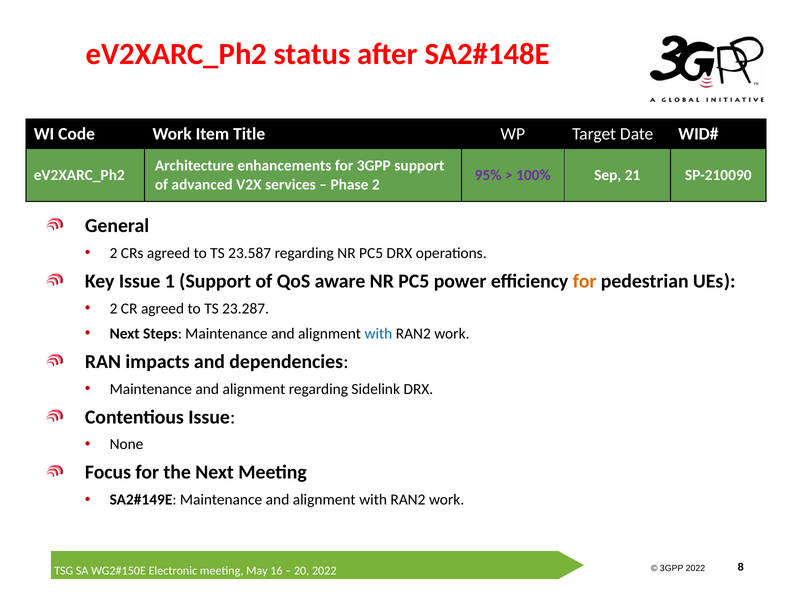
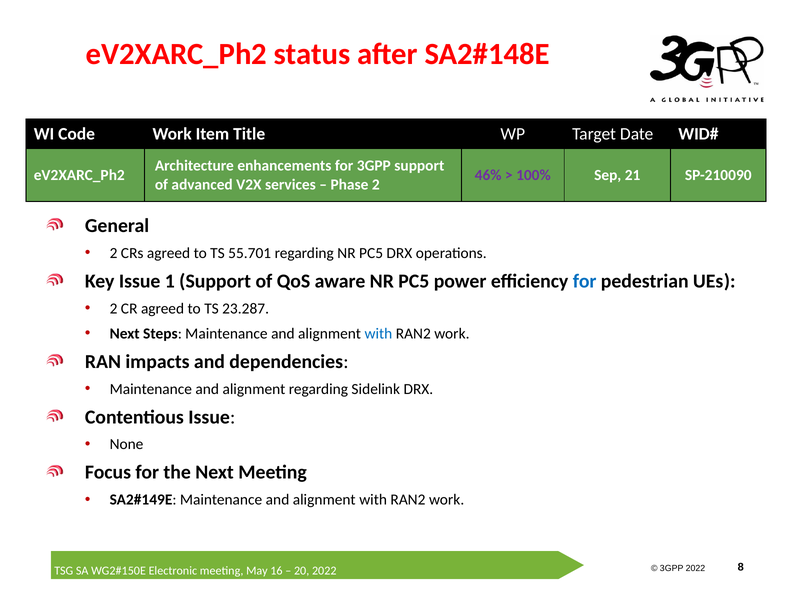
95%: 95% -> 46% (488, 175)
23.587: 23.587 -> 55.701 (250, 253)
for colour: orange -> blue (585, 281)
